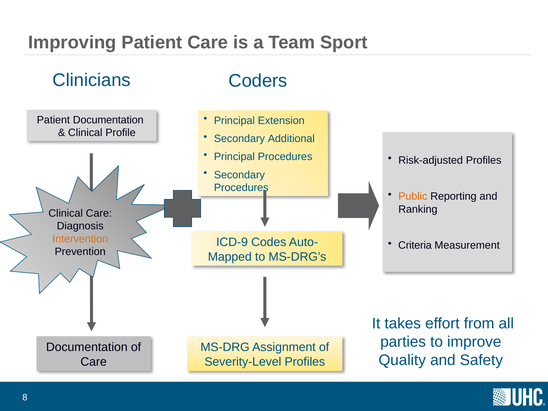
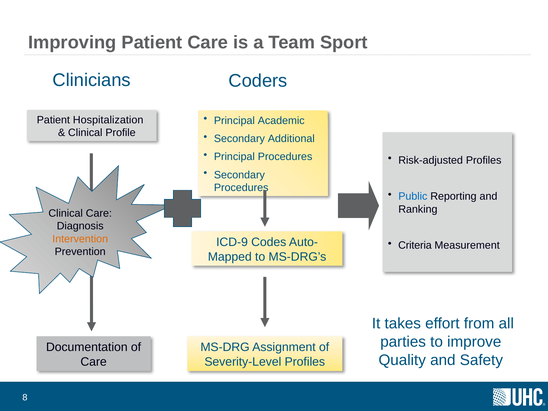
Patient Documentation: Documentation -> Hospitalization (108, 120)
Extension: Extension -> Academic (281, 120)
Public colour: orange -> blue (413, 196)
